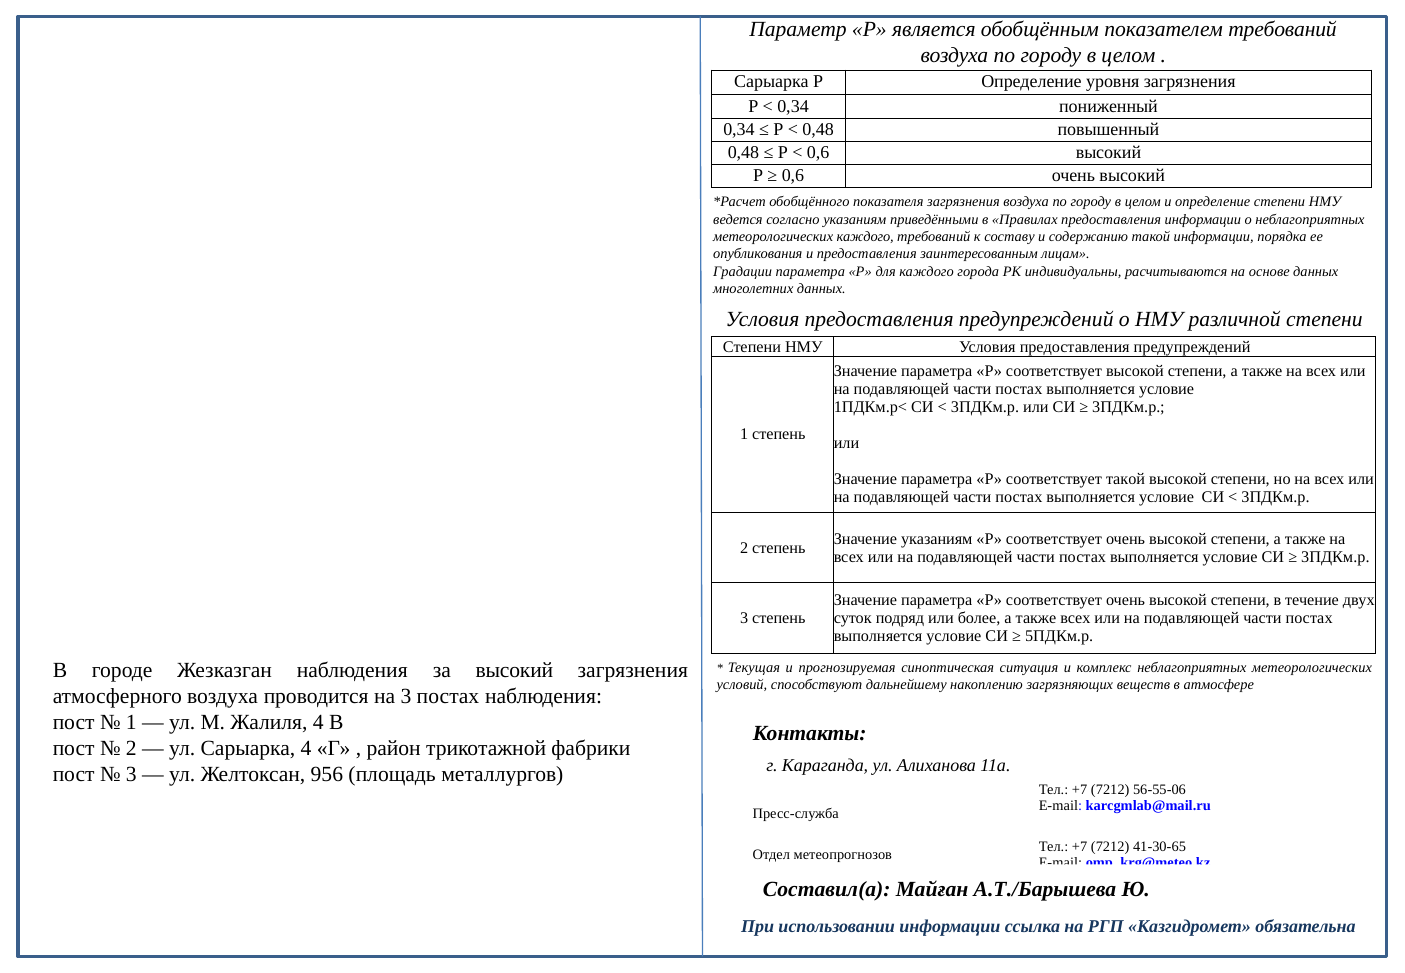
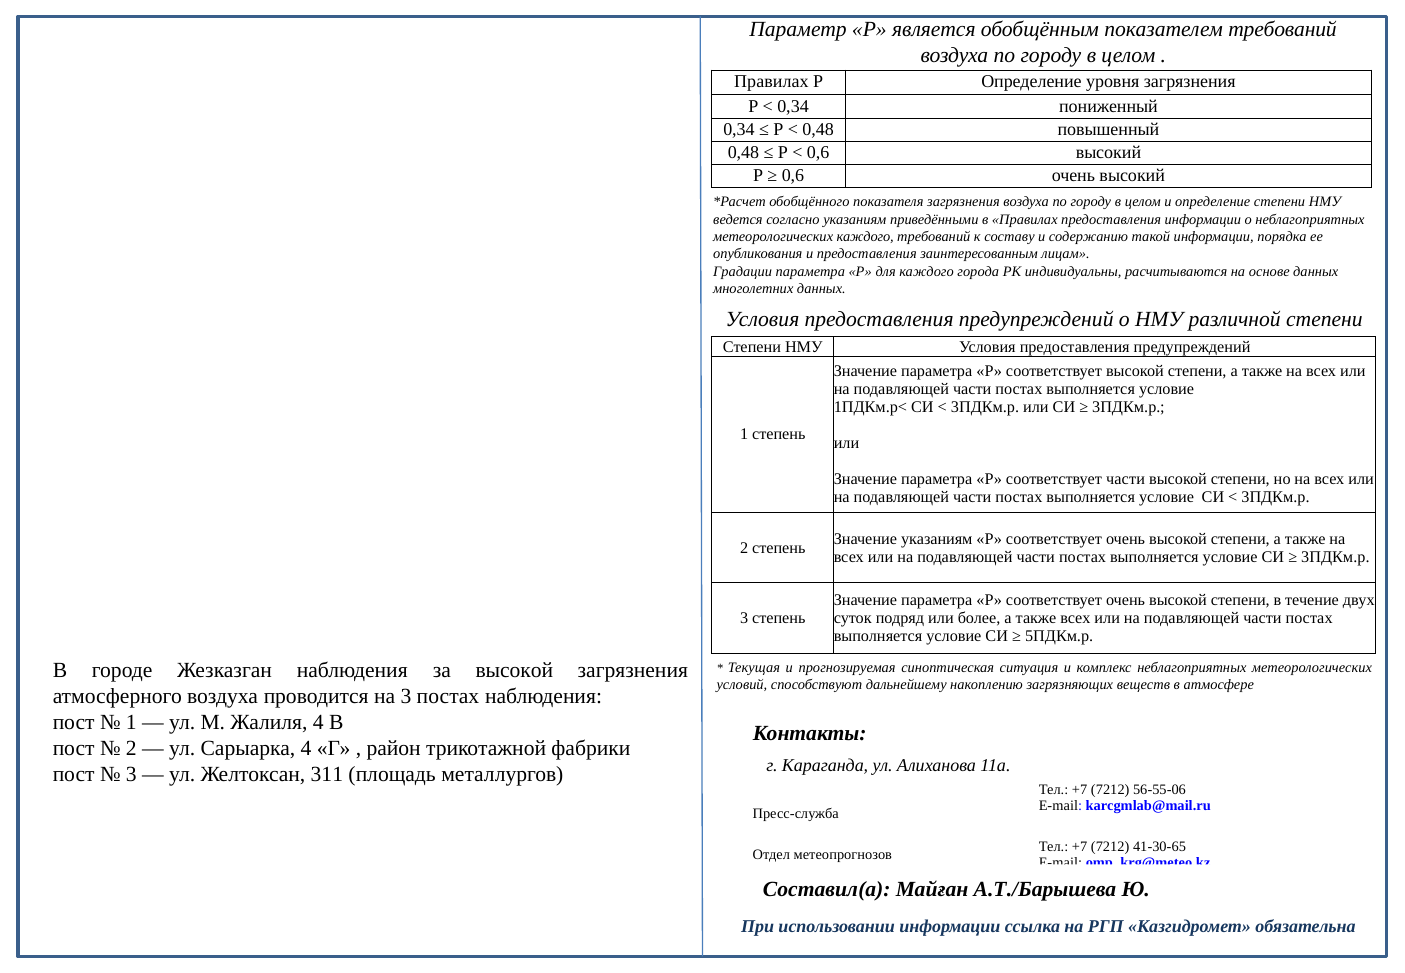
Сарыарка: Сарыарка -> Правилах (771, 82)
соответствует такой: такой -> части (1126, 479)
за высокий: высокий -> высокой (514, 671)
956: 956 -> 311 (327, 774)
